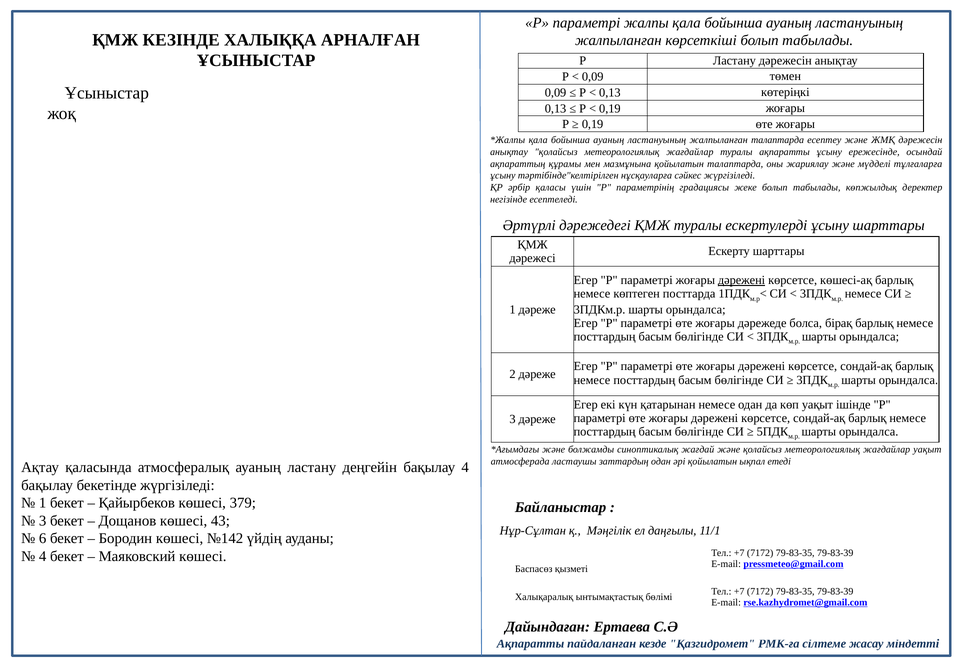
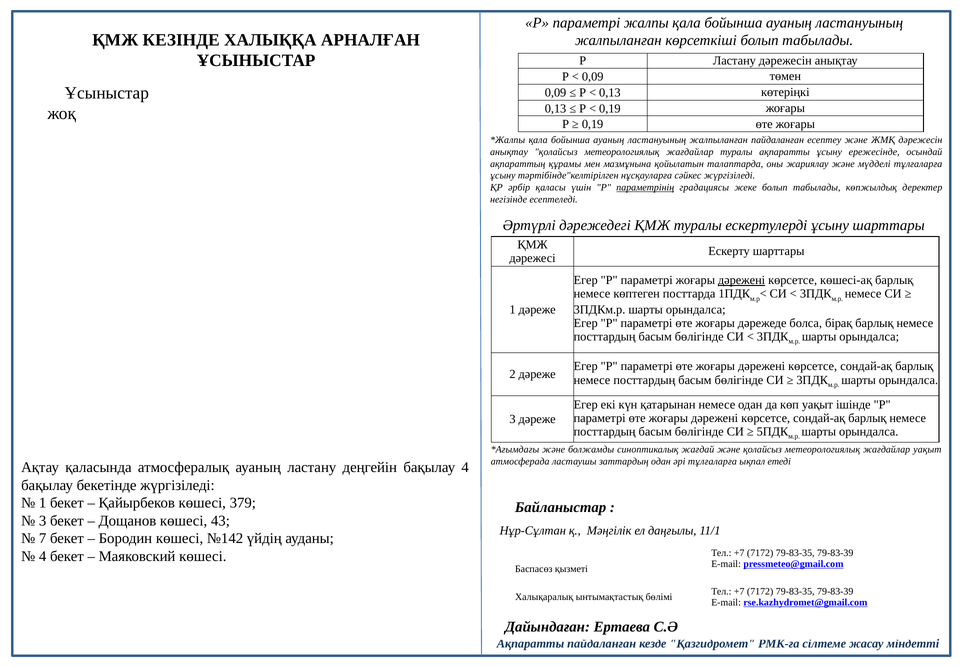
жалпыланған талаптарда: талаптарда -> пайдаланған (778, 140)
параметрінің underline: none -> present (645, 187)
әрі қойылатын: қойылатын -> тұлғаларға (712, 461)
6: 6 -> 7 (43, 538)
